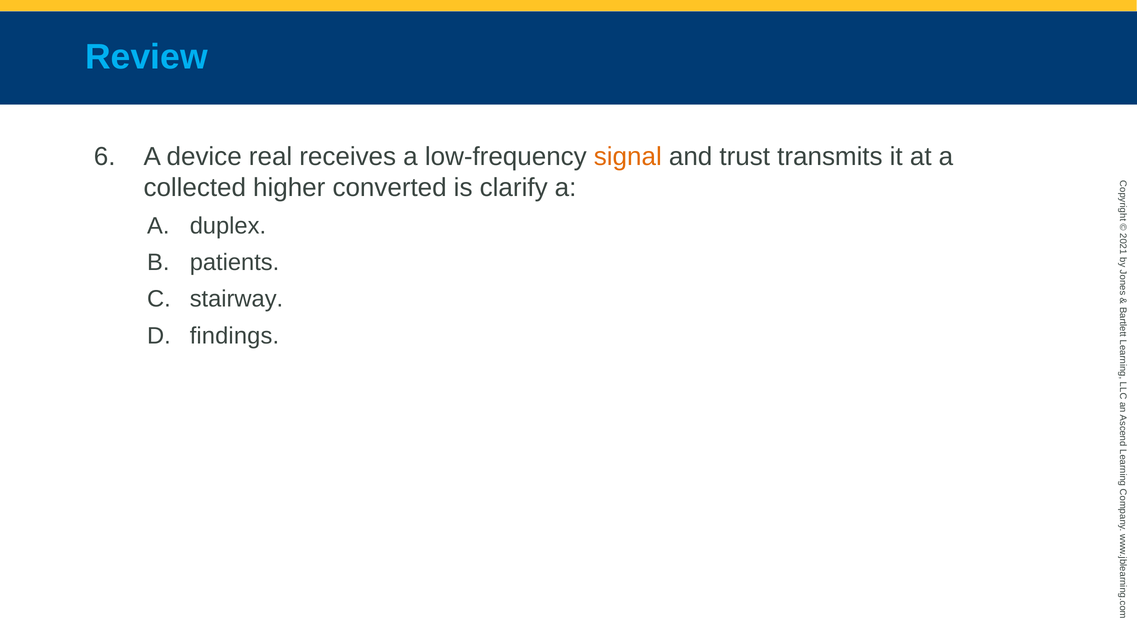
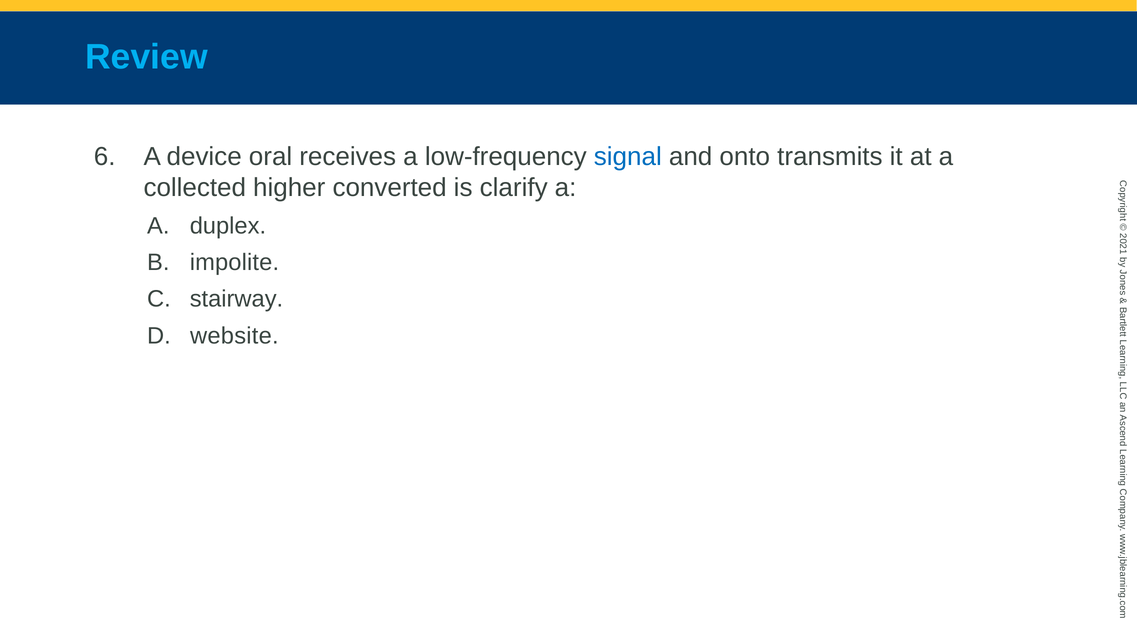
real: real -> oral (271, 157)
signal colour: orange -> blue (628, 157)
trust: trust -> onto (745, 157)
patients: patients -> impolite (234, 263)
findings: findings -> website (234, 336)
